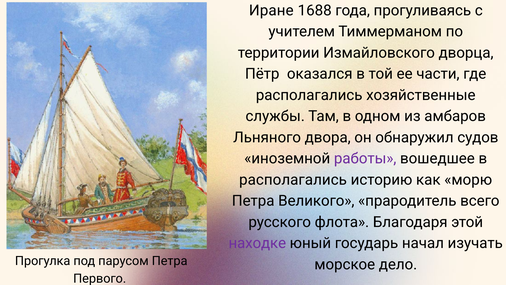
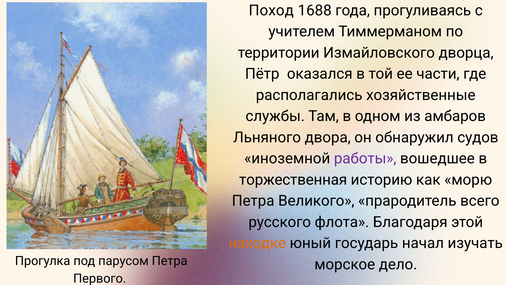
Иране: Иране -> Поход (271, 10)
располагались: располагались -> торжественная (293, 180)
находке colour: purple -> orange (257, 243)
